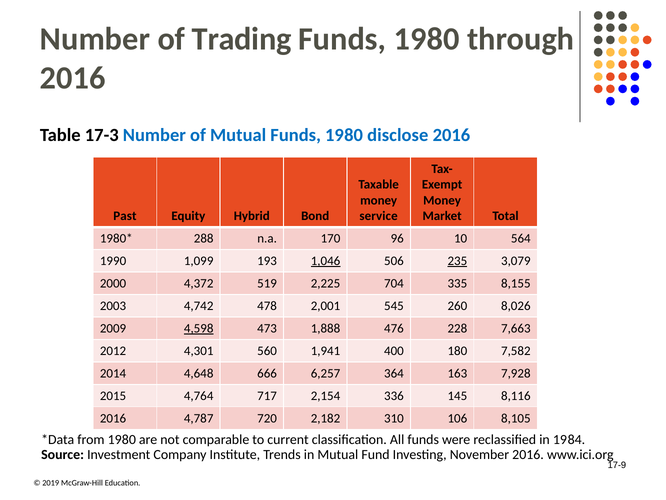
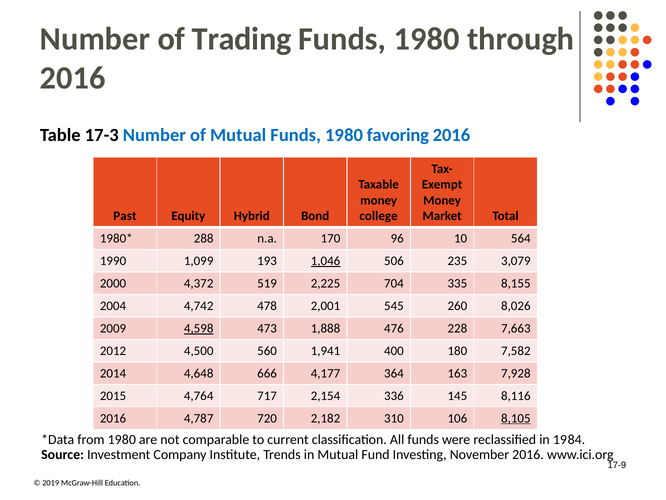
disclose: disclose -> favoring (398, 135)
service: service -> college (379, 216)
235 underline: present -> none (457, 261)
2003: 2003 -> 2004 (113, 306)
4,301: 4,301 -> 4,500 (199, 350)
6,257: 6,257 -> 4,177 (326, 373)
8,105 underline: none -> present (516, 418)
